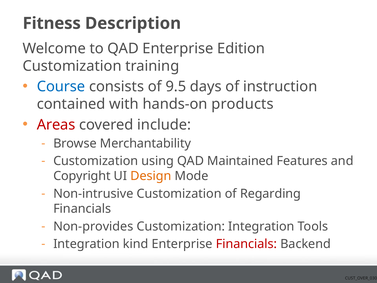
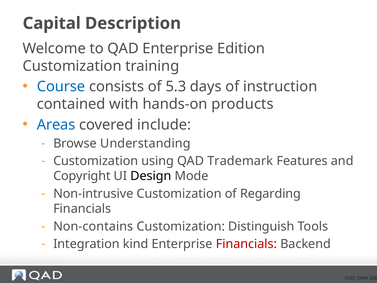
Fitness: Fitness -> Capital (52, 23)
9.5: 9.5 -> 5.3 (176, 87)
Areas colour: red -> blue (56, 125)
Merchantability: Merchantability -> Understanding (145, 143)
Maintained: Maintained -> Trademark (240, 161)
Design colour: orange -> black (151, 176)
Non-provides: Non-provides -> Non-contains (93, 226)
Customization Integration: Integration -> Distinguish (261, 226)
